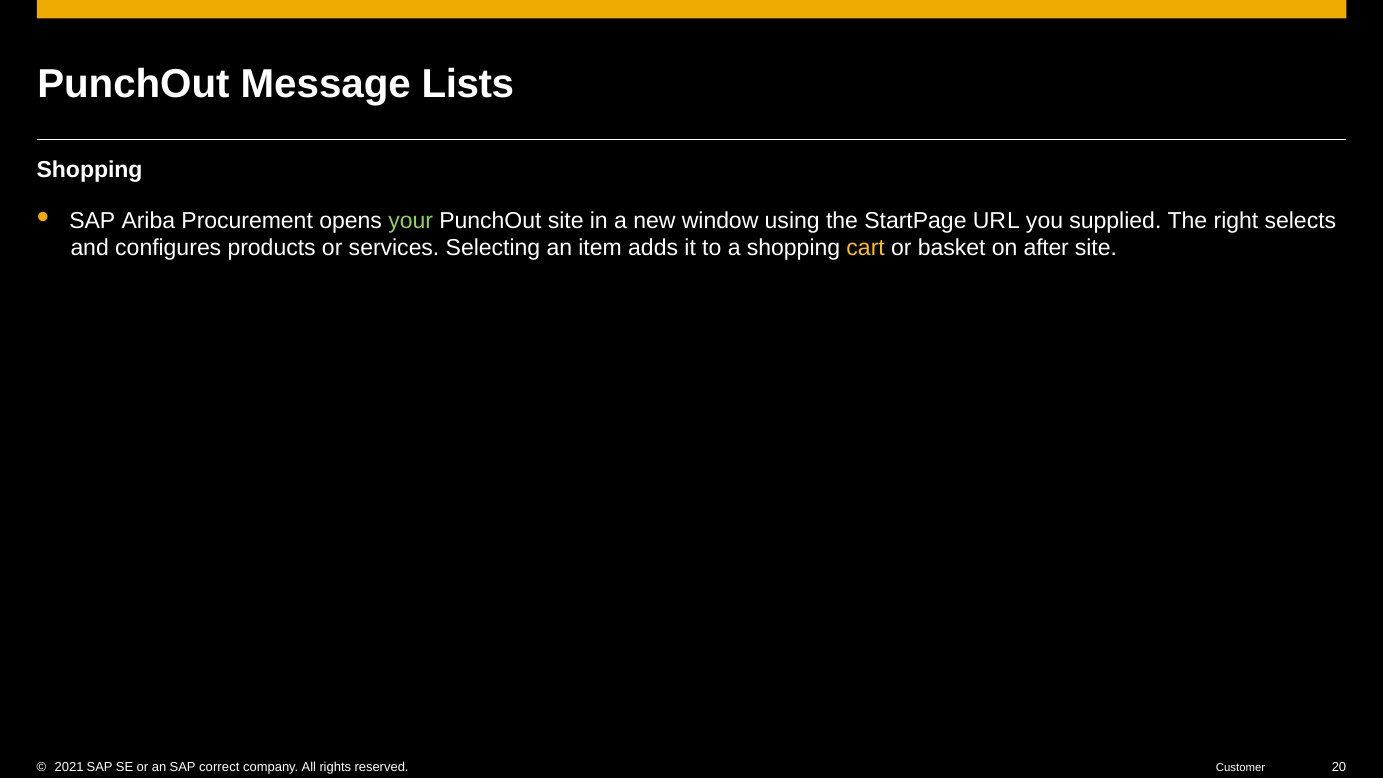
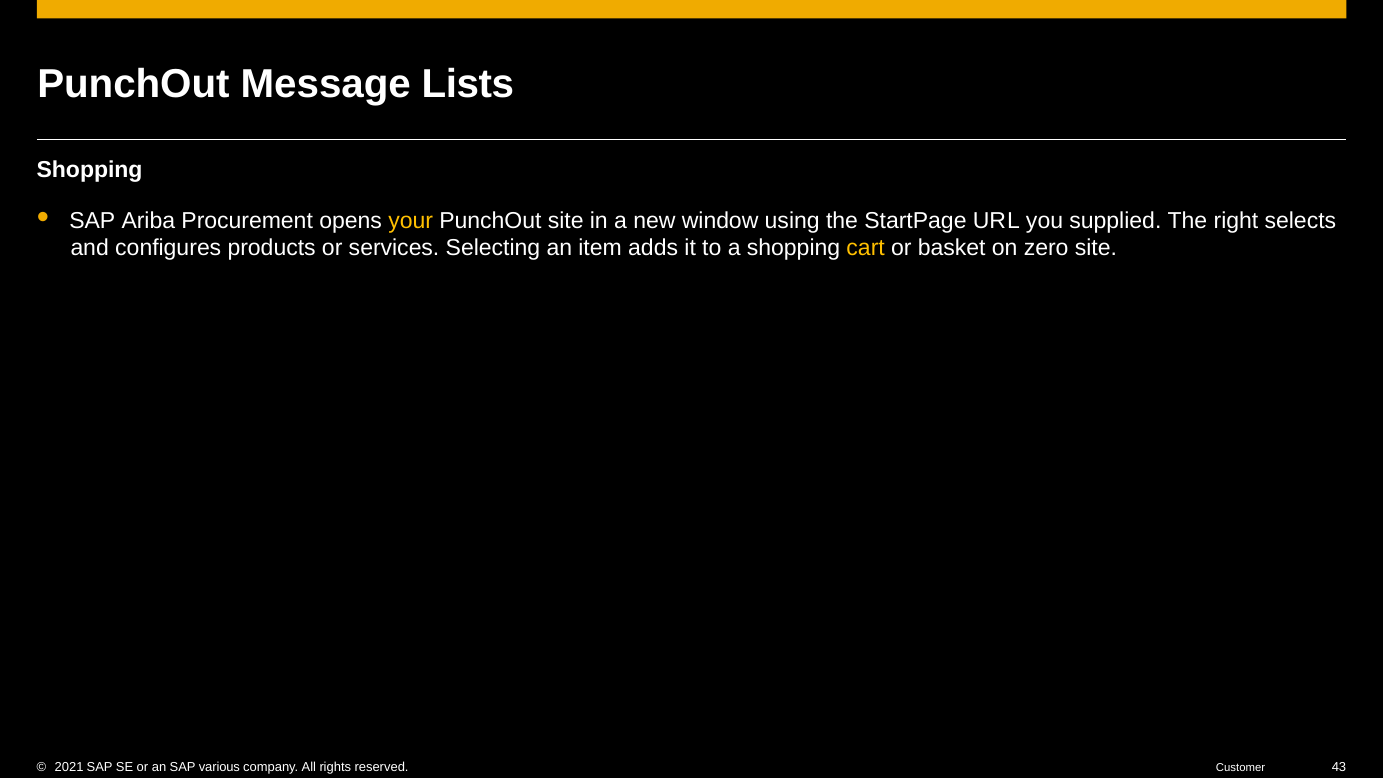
your colour: light green -> yellow (411, 221)
after: after -> zero (1046, 248)
correct: correct -> various (219, 767)
20: 20 -> 43 (1339, 767)
